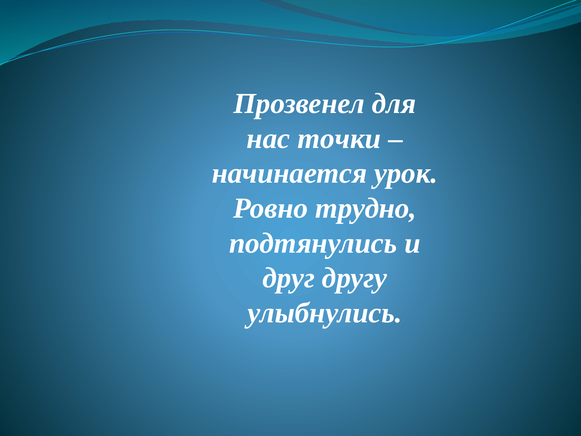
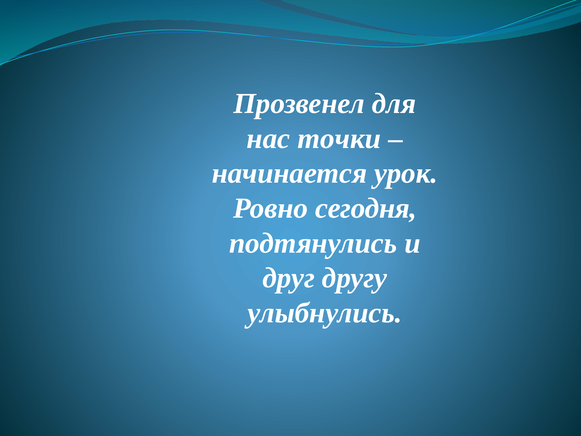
трудно: трудно -> сегодня (366, 208)
